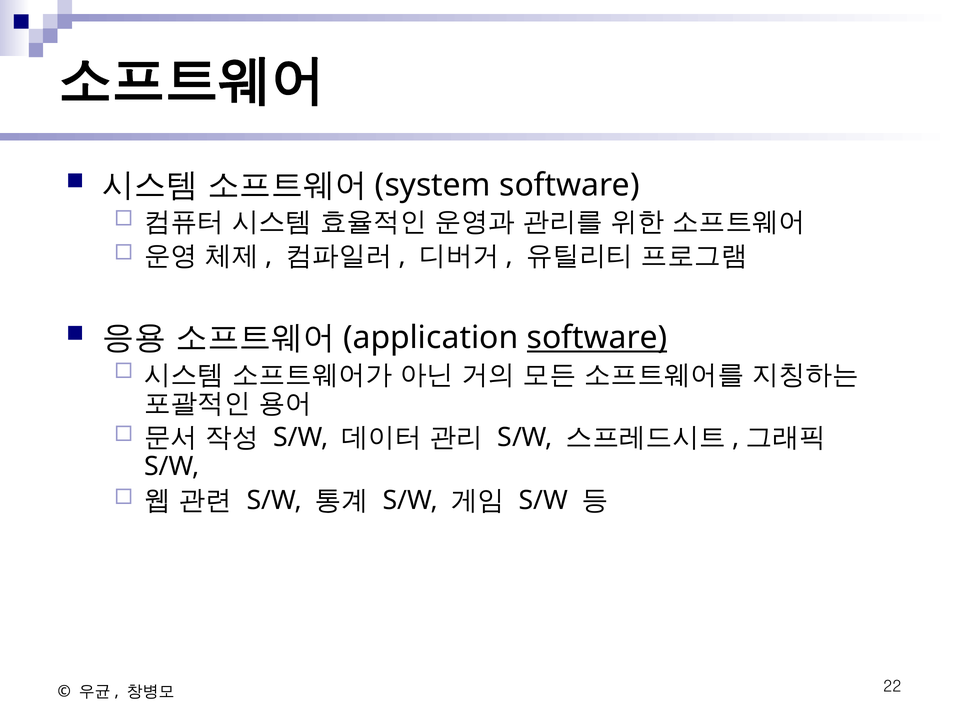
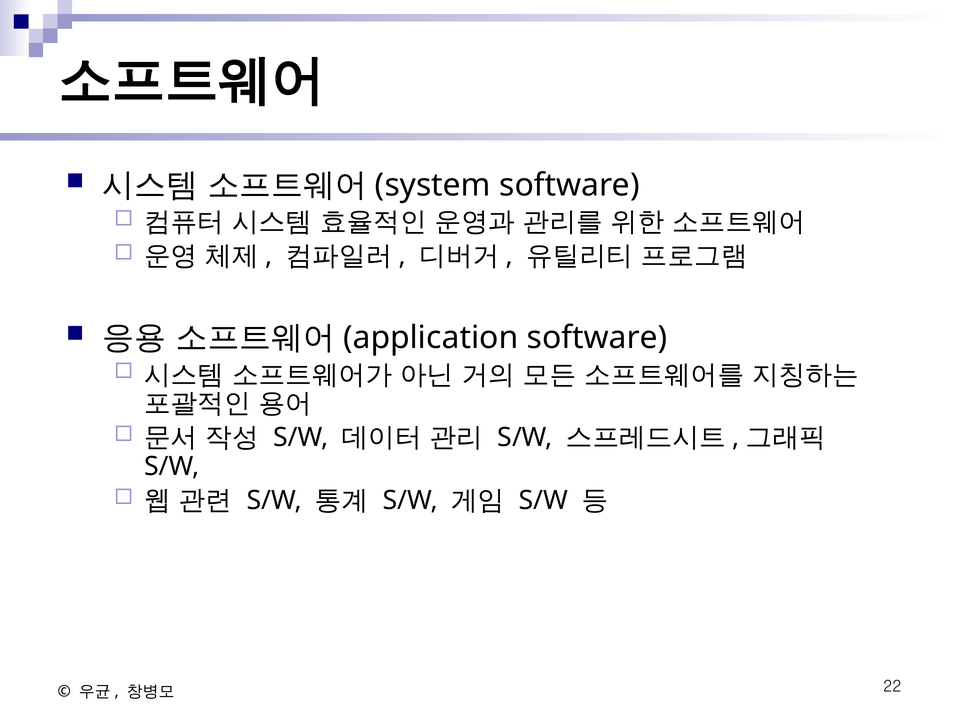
software underline: present -> none (597, 338)
